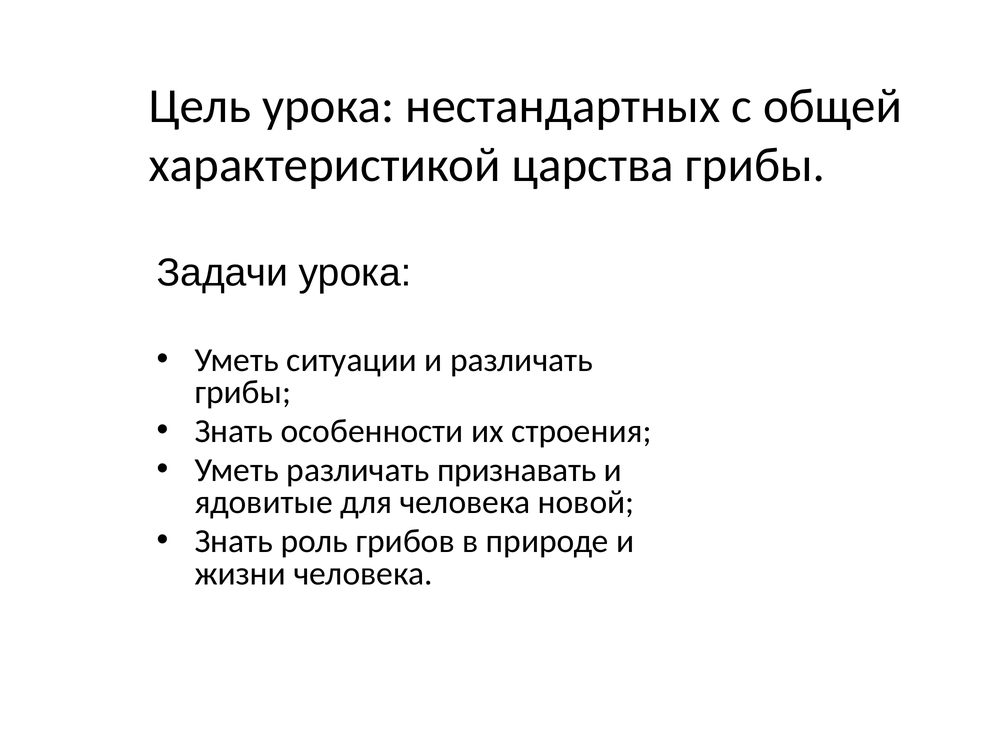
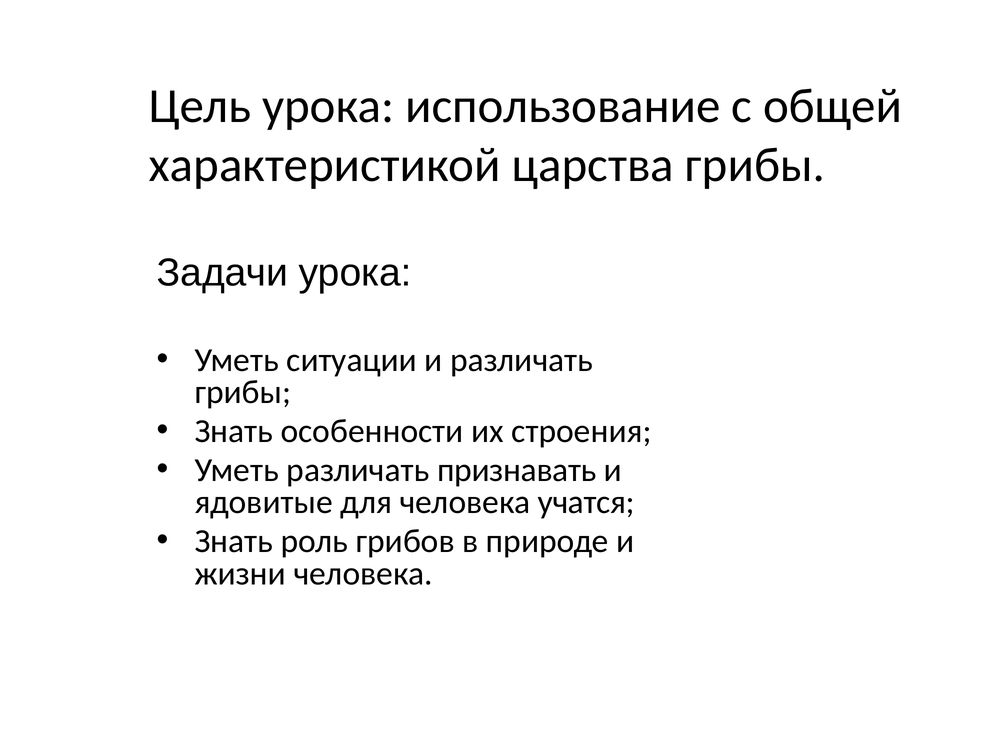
нестандартных: нестандартных -> использование (563, 106)
новой: новой -> учатся (586, 503)
